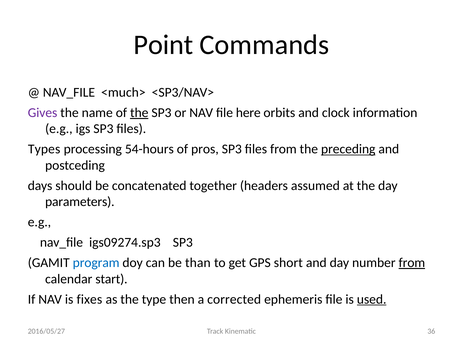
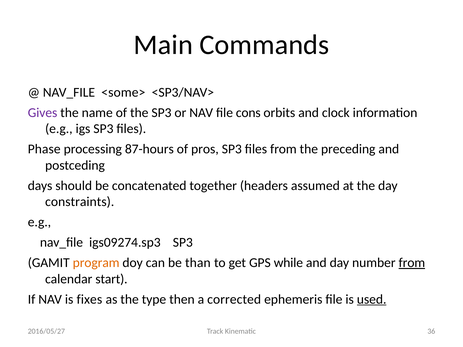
Point: Point -> Main (163, 45)
<much>: <much> -> <some> (123, 92)
the underline: present -> none (139, 113)
here: here -> cons (248, 113)
Types: Types -> Phase (44, 149)
54-hours: 54-hours -> 87-hours (149, 149)
preceding underline: present -> none (348, 149)
parameters: parameters -> constraints (80, 202)
program colour: blue -> orange (96, 263)
short: short -> while (288, 263)
